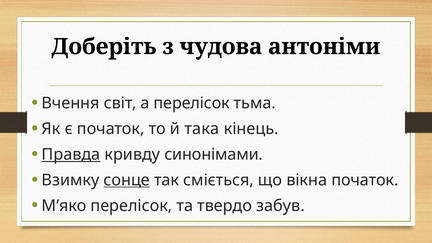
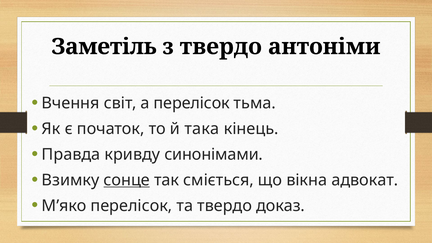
Доберіть: Доберіть -> Заметіль (104, 47)
з чудова: чудова -> твердо (221, 47)
Правда underline: present -> none (71, 154)
вікна початок: початок -> адвокат (365, 180)
забув: забув -> доказ (281, 206)
